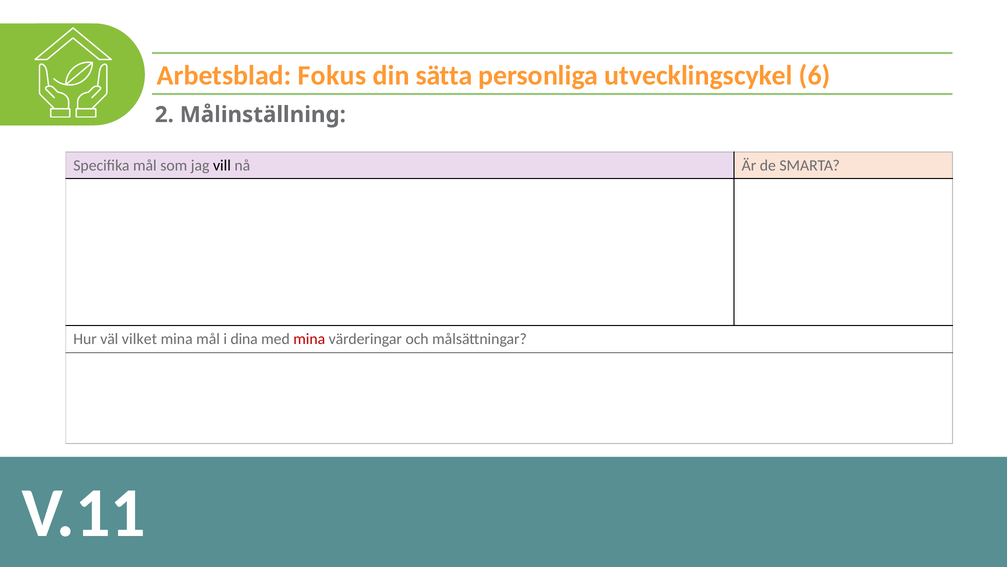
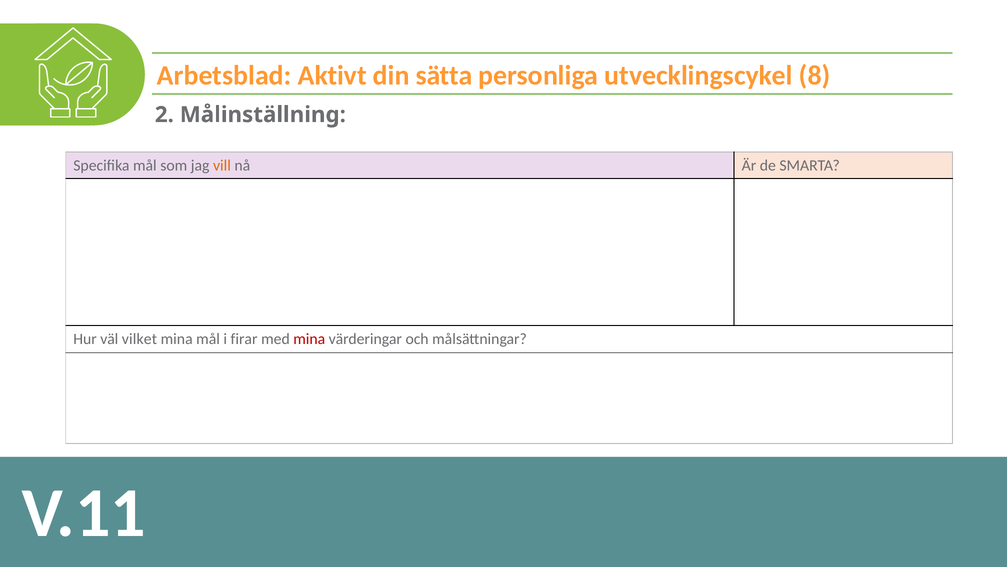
Fokus: Fokus -> Aktivt (332, 76)
6: 6 -> 8 (815, 76)
vill colour: black -> orange (222, 165)
dina: dina -> firar (244, 339)
